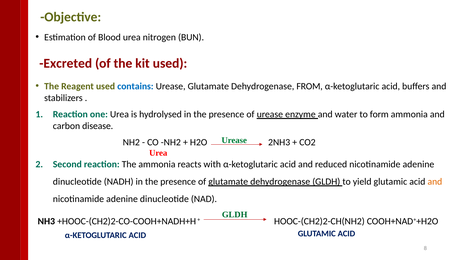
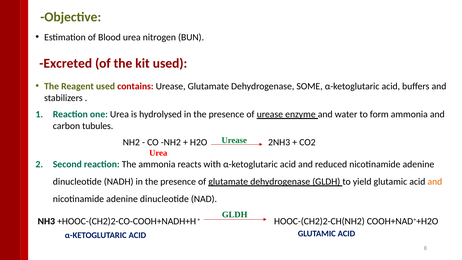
contains colour: blue -> red (135, 86)
FROM: FROM -> SOME (310, 86)
disease: disease -> tubules (98, 126)
